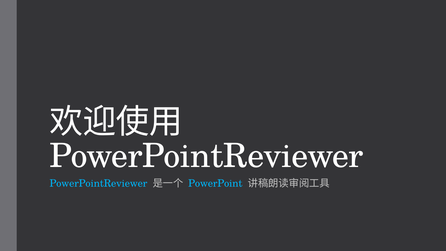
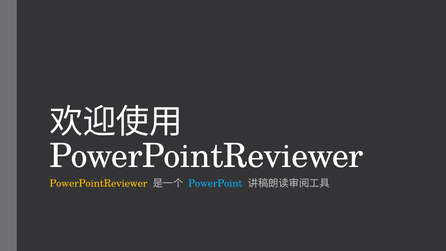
PowerPointReviewer colour: light blue -> yellow (98, 183)
